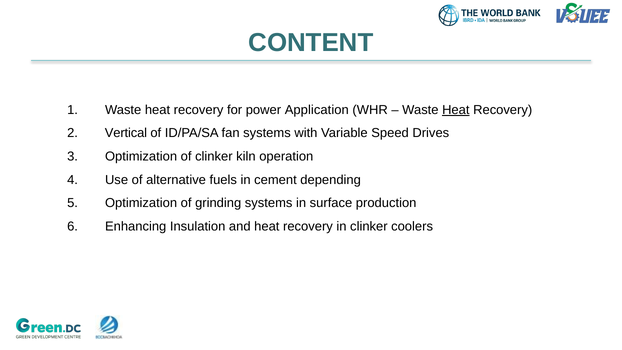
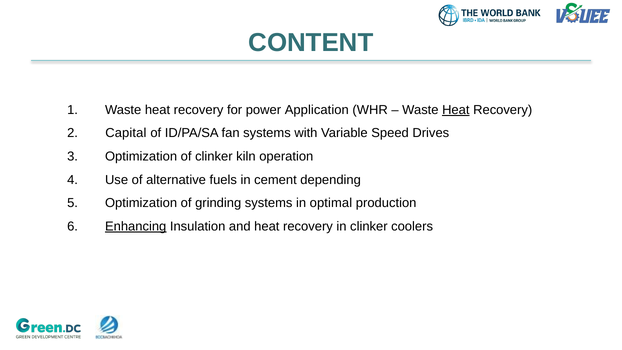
Vertical: Vertical -> Capital (126, 133)
surface: surface -> optimal (331, 203)
Enhancing underline: none -> present (136, 226)
